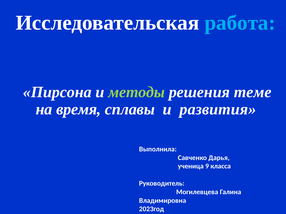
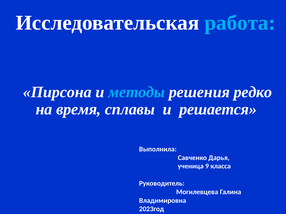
методы colour: light green -> light blue (137, 92)
теме: теме -> редко (253, 92)
развития: развития -> решается (218, 109)
